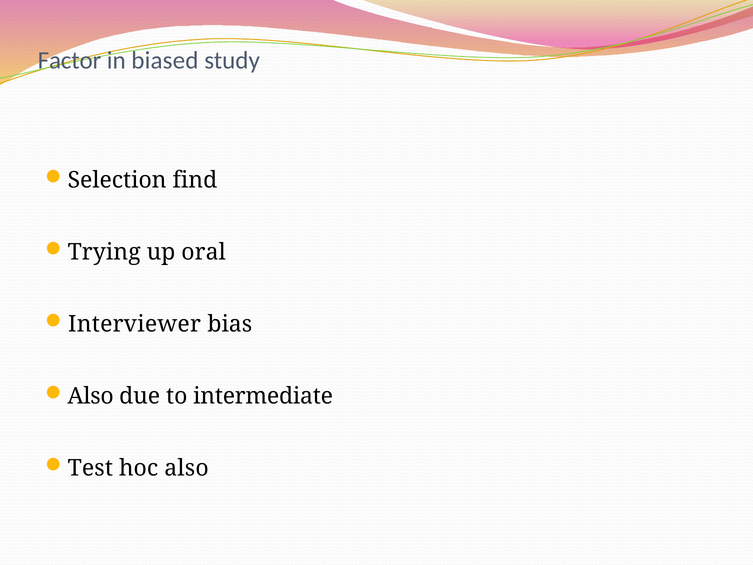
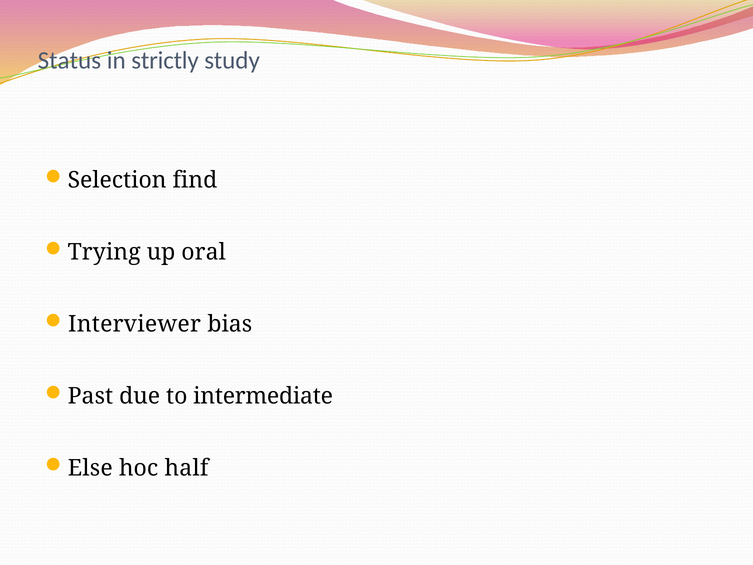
Factor: Factor -> Status (69, 60)
biased: biased -> strictly (165, 60)
Also: Also -> Past (90, 396)
Test: Test -> Else (90, 468)
hoc also: also -> half (186, 468)
